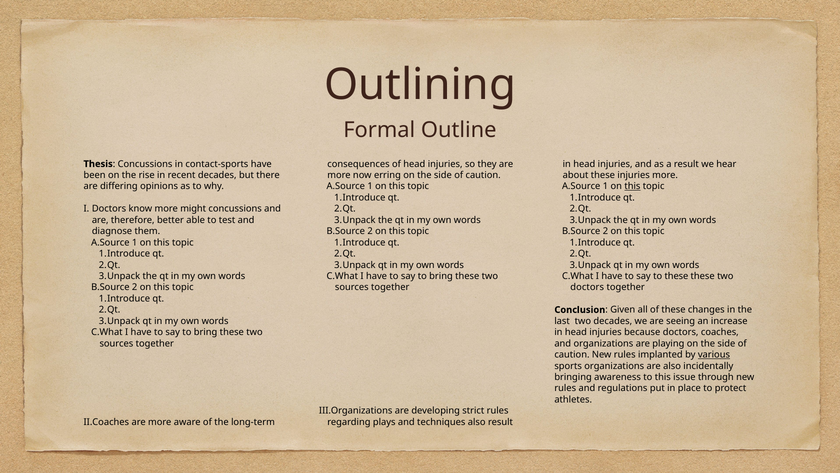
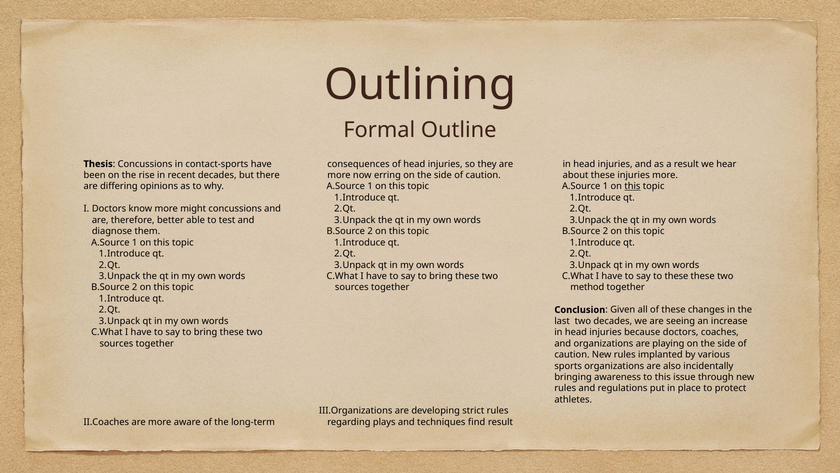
doctors: doctors -> method (587, 287)
various underline: present -> none (714, 354)
techniques also: also -> find (477, 422)
